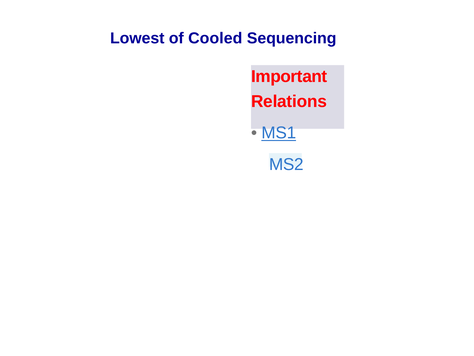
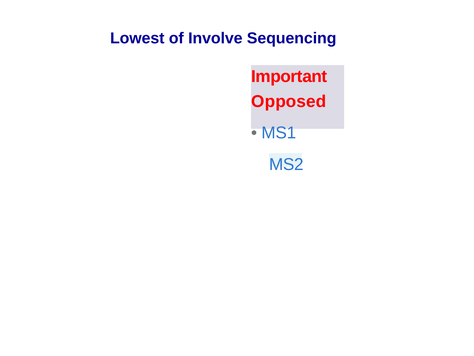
Cooled: Cooled -> Involve (215, 38)
Relations: Relations -> Opposed (289, 101)
MS1 underline: present -> none (279, 133)
